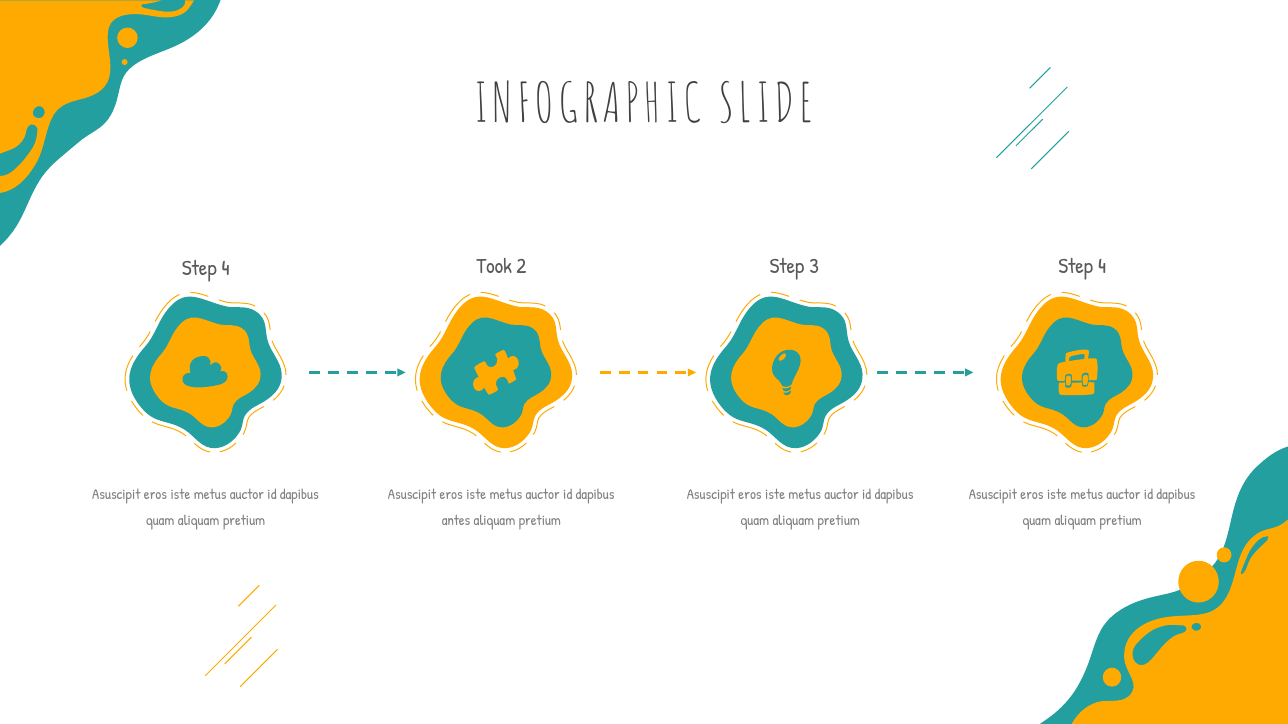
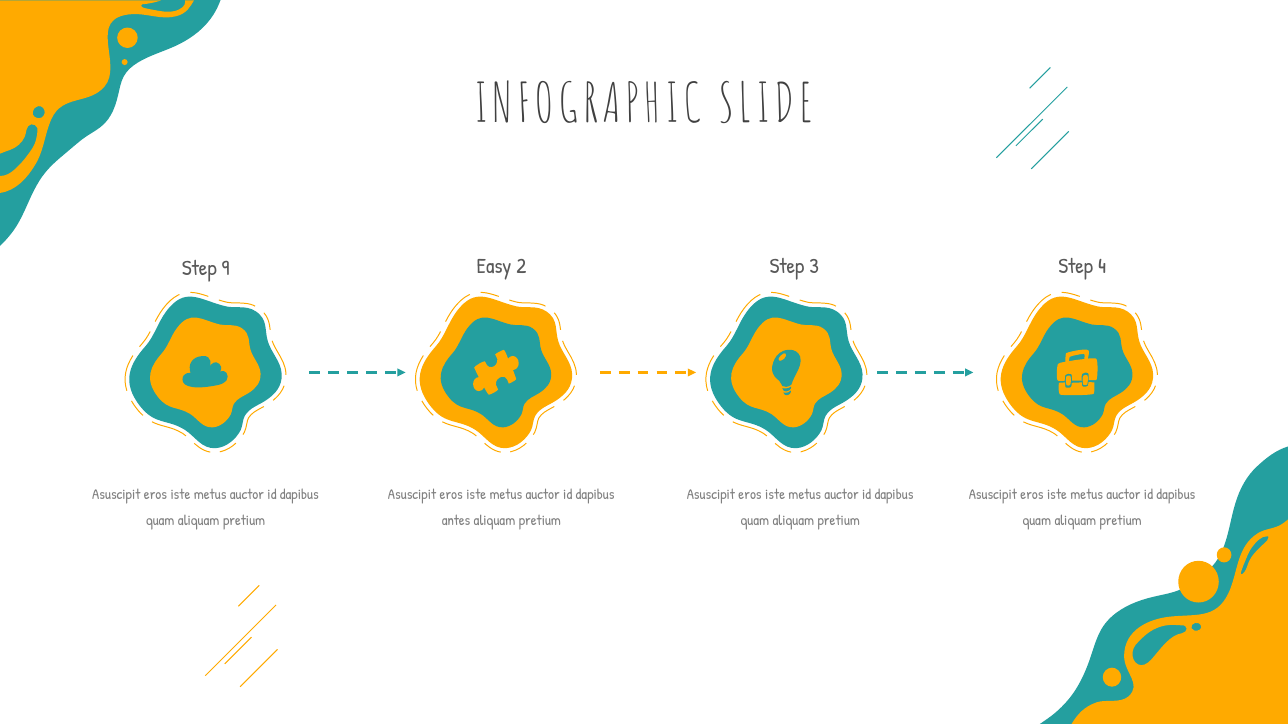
Took: Took -> Easy (494, 266)
4: 4 -> 9 (226, 269)
